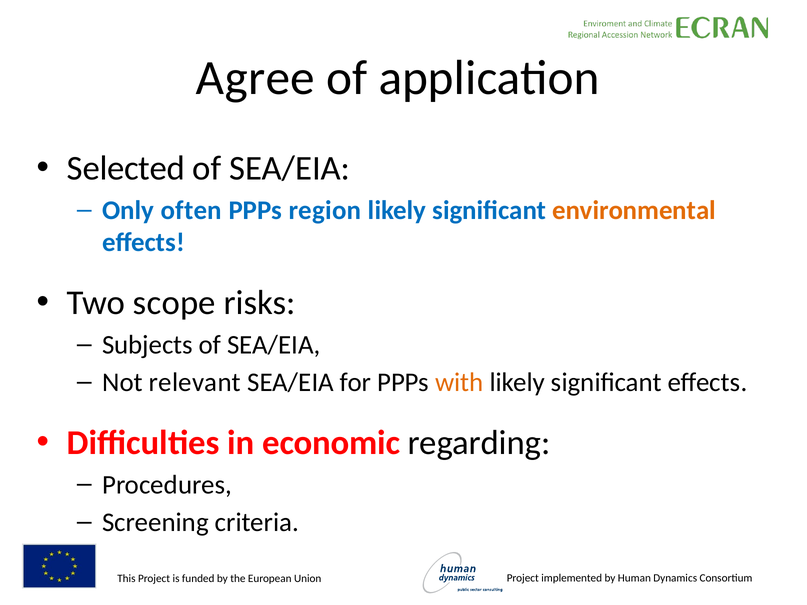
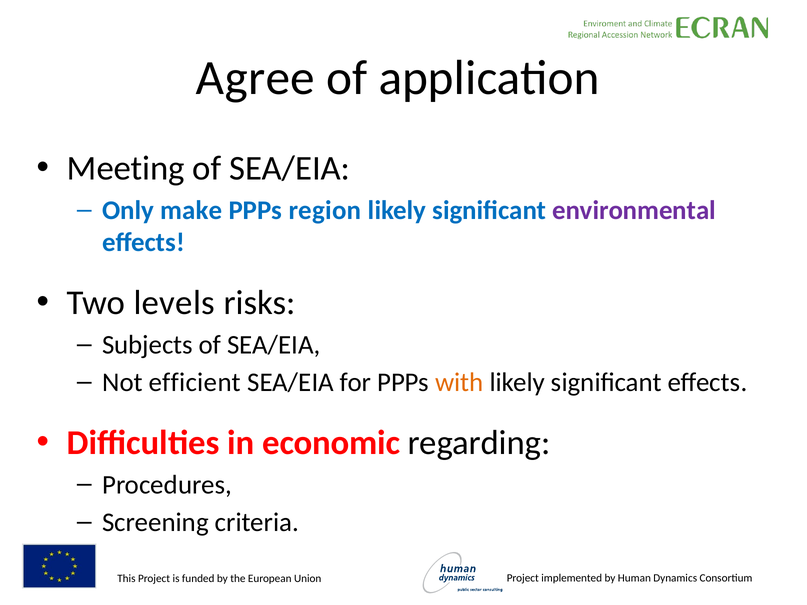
Selected: Selected -> Meeting (126, 169)
often: often -> make (191, 210)
environmental colour: orange -> purple (634, 210)
scope: scope -> levels (174, 303)
relevant: relevant -> efficient (195, 383)
